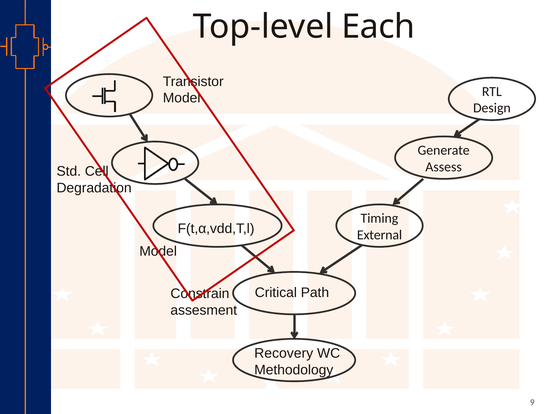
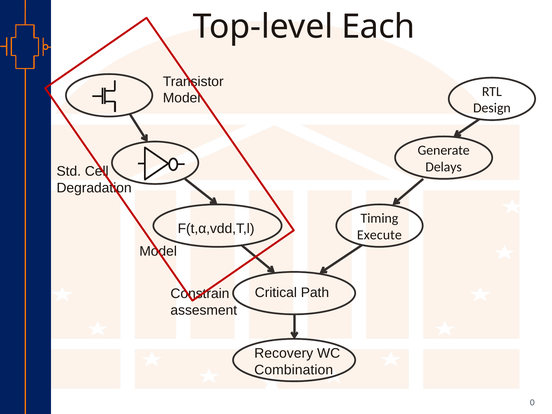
Assess: Assess -> Delays (444, 167)
External: External -> Execute (379, 235)
Methodology: Methodology -> Combination (294, 370)
9: 9 -> 0 (532, 403)
